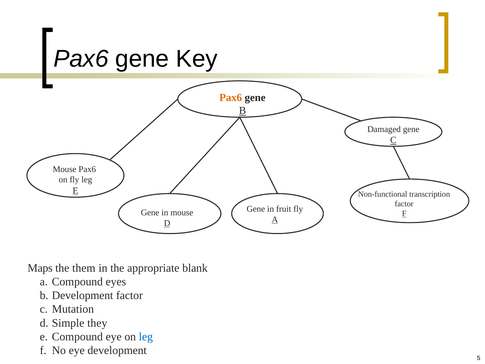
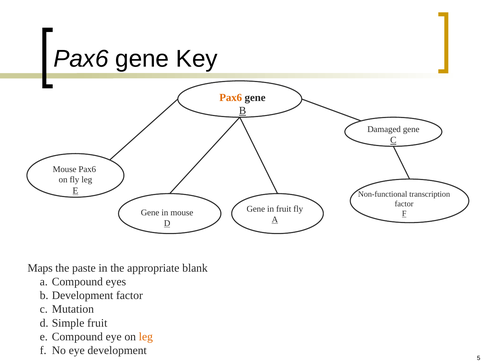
them: them -> paste (84, 268)
Simple they: they -> fruit (97, 323)
leg colour: blue -> orange (146, 336)
